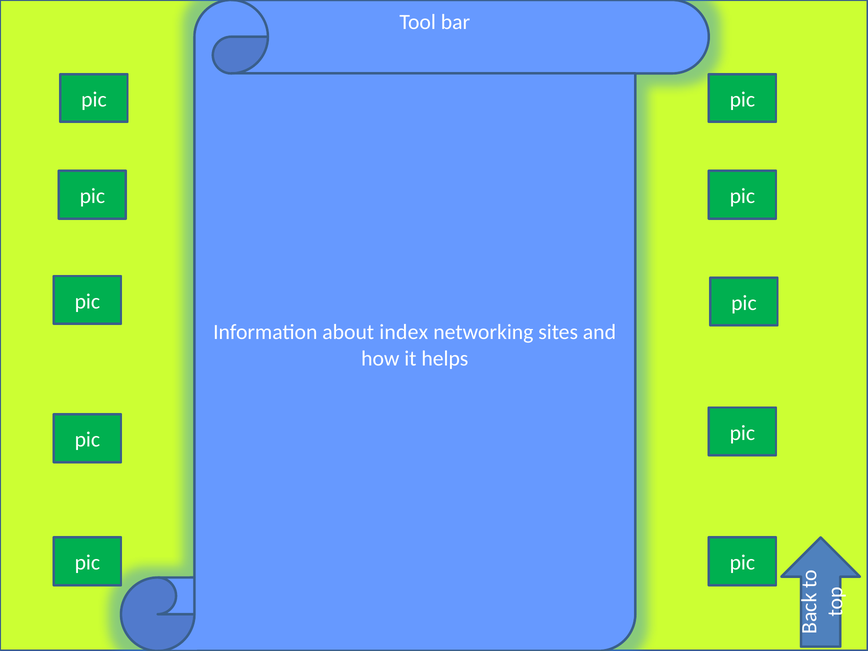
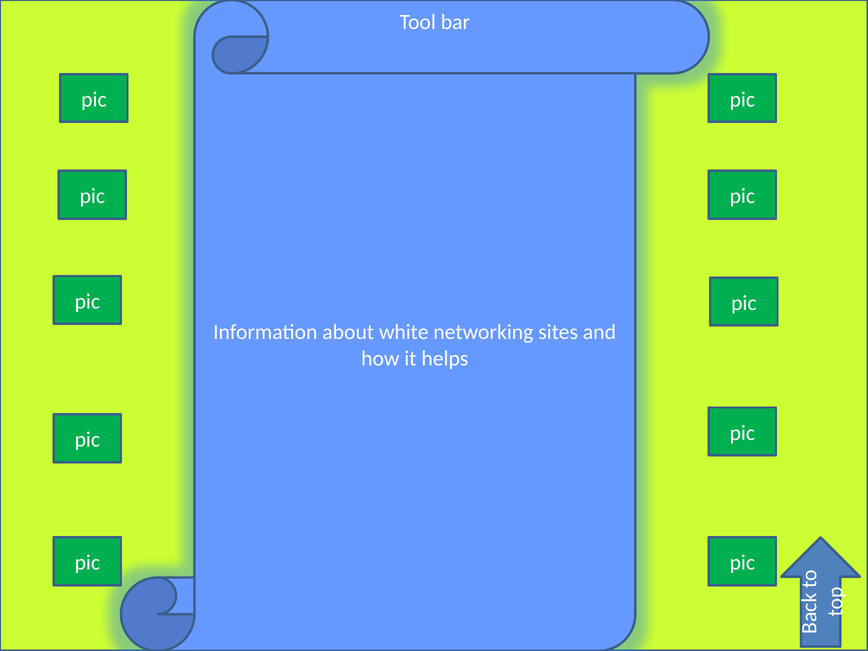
index: index -> white (404, 332)
